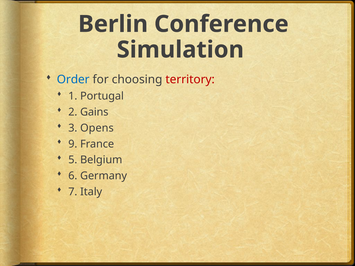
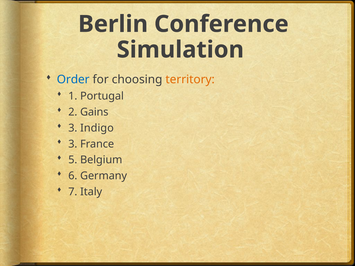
territory colour: red -> orange (190, 80)
Opens: Opens -> Indigo (97, 128)
9: 9 -> 3 (73, 144)
